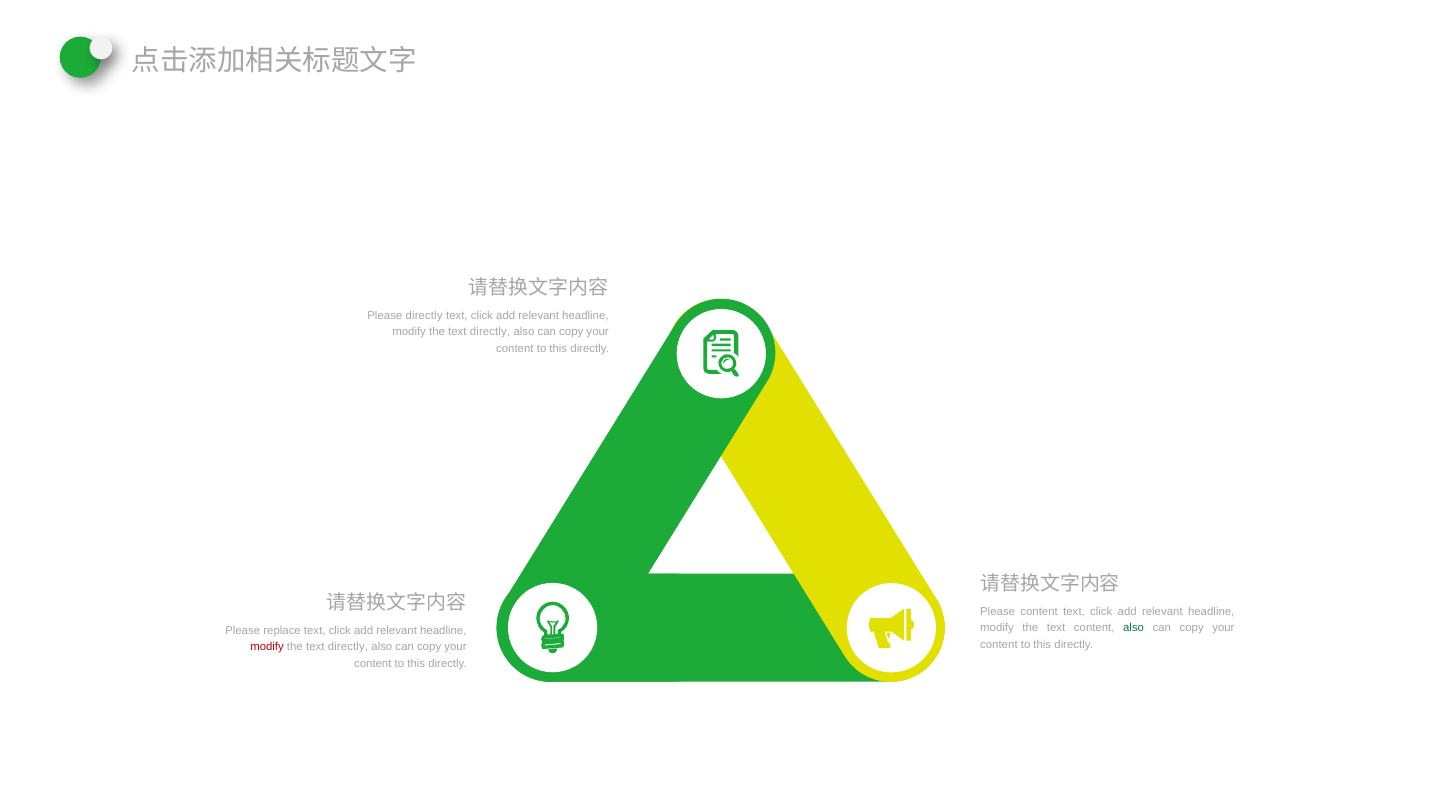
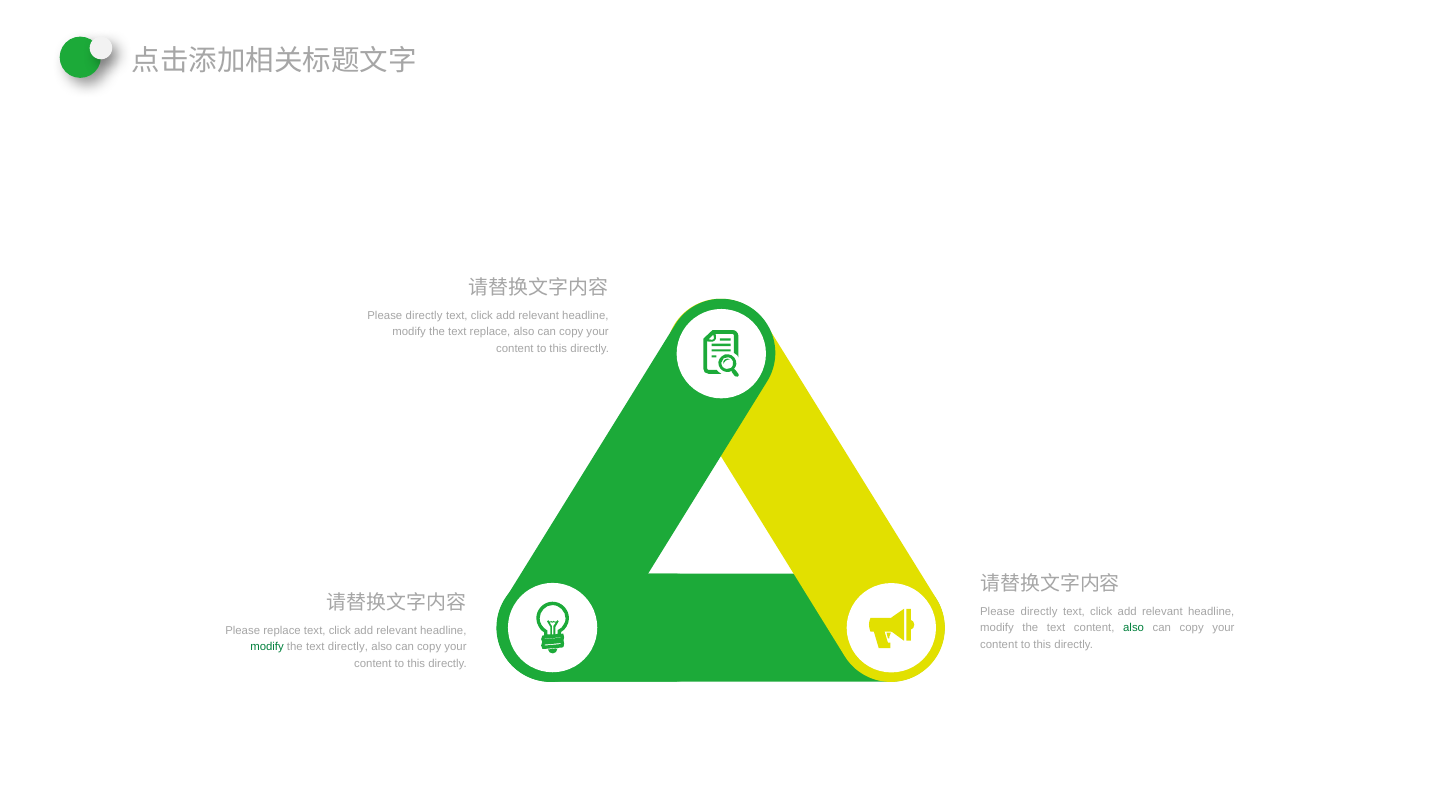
directly: directly -> replace (490, 332)
content: content -> directly (1039, 611)
modify colour: red -> green (267, 647)
